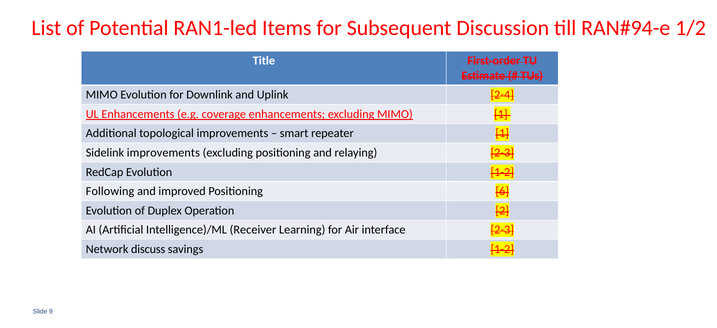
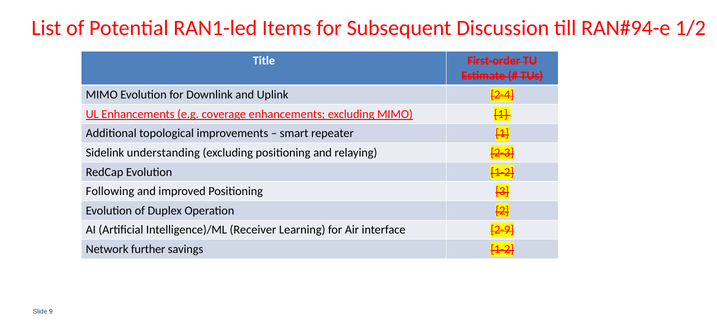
Sidelink improvements: improvements -> understanding (163, 153)
6: 6 -> 3 (502, 191)
interface 2-3: 2-3 -> 2-9 (502, 230)
discuss: discuss -> further (148, 249)
